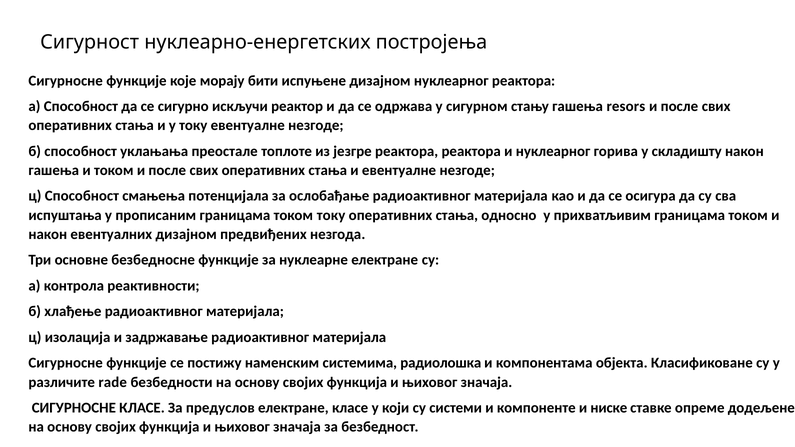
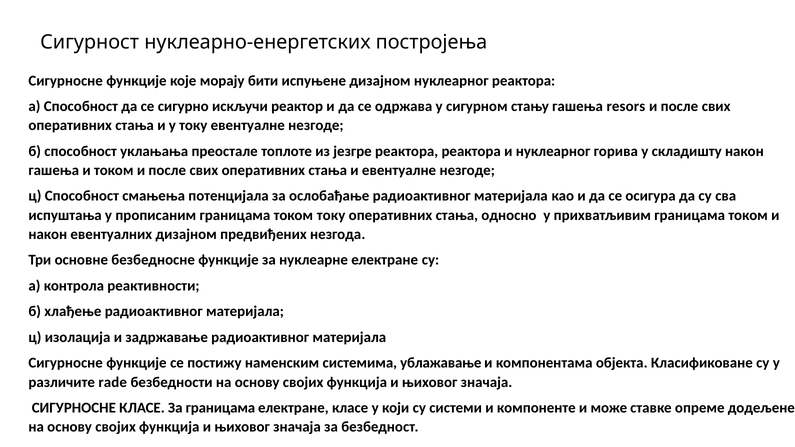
радиолошка: радиолошка -> ублажавање (441, 363)
За предуслов: предуслов -> границама (220, 408)
ниске: ниске -> може (609, 408)
